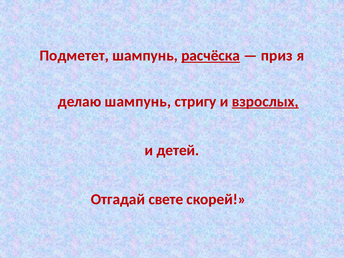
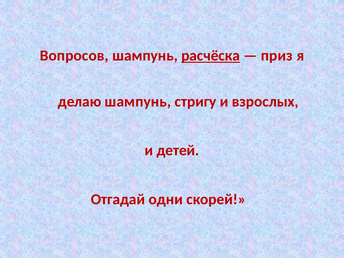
Подметет: Подметет -> Вопросов (74, 56)
взрослых underline: present -> none (265, 101)
свете: свете -> одни (166, 199)
